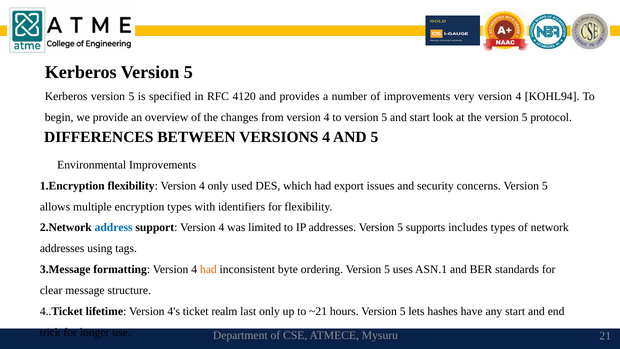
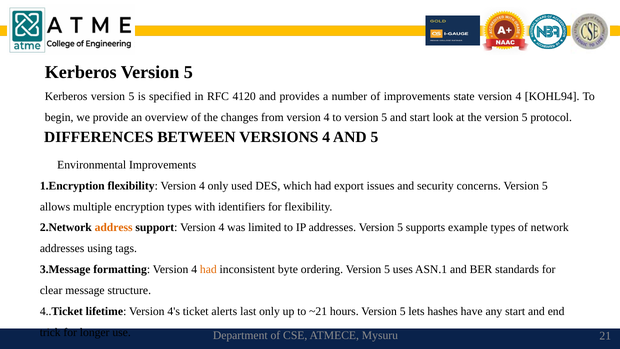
very: very -> state (464, 97)
address colour: blue -> orange (114, 227)
includes: includes -> example (468, 227)
realm: realm -> alerts (224, 311)
